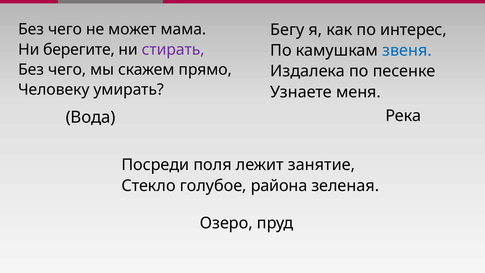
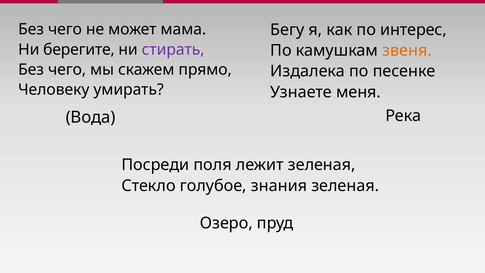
звеня colour: blue -> orange (407, 51)
лежит занятие: занятие -> зеленая (322, 165)
района: района -> знания (279, 186)
